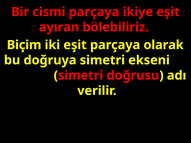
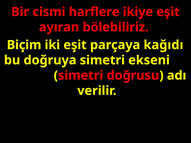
cismi parçaya: parçaya -> harflere (94, 12)
olarak: olarak -> kağıdı (163, 45)
